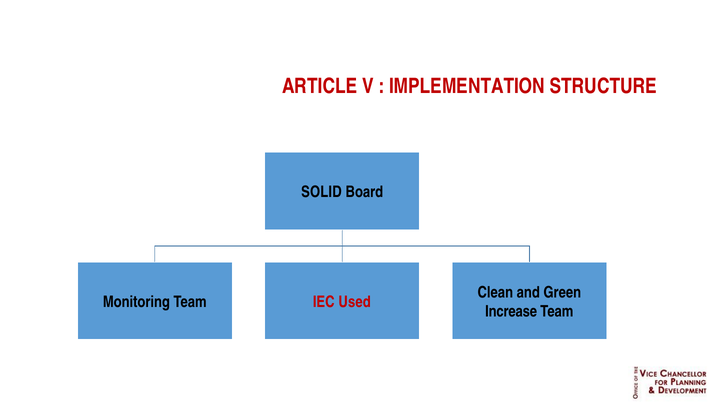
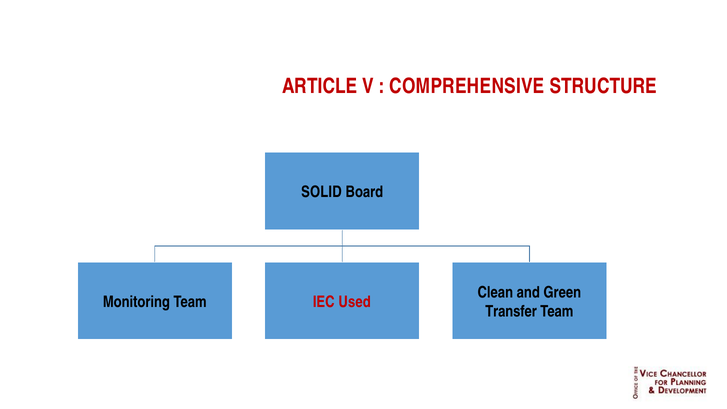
IMPLEMENTATION: IMPLEMENTATION -> COMPREHENSIVE (467, 86)
Increase: Increase -> Transfer (511, 312)
